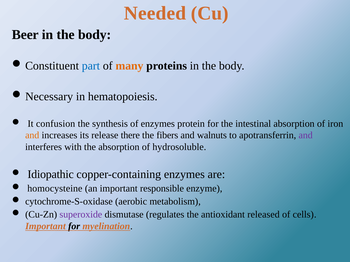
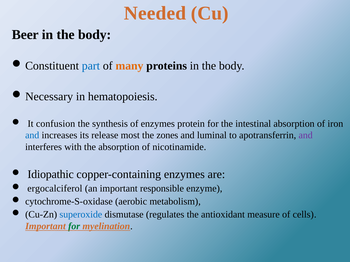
and colour: orange -> blue (32, 136)
there: there -> most (130, 136)
fibers: fibers -> zones (167, 136)
walnuts: walnuts -> luminal (212, 136)
hydrosoluble: hydrosoluble -> nicotinamide (179, 147)
homocysteine: homocysteine -> ergocalciferol (55, 189)
superoxide colour: purple -> blue (81, 215)
released: released -> measure (264, 215)
for colour: black -> green (74, 227)
